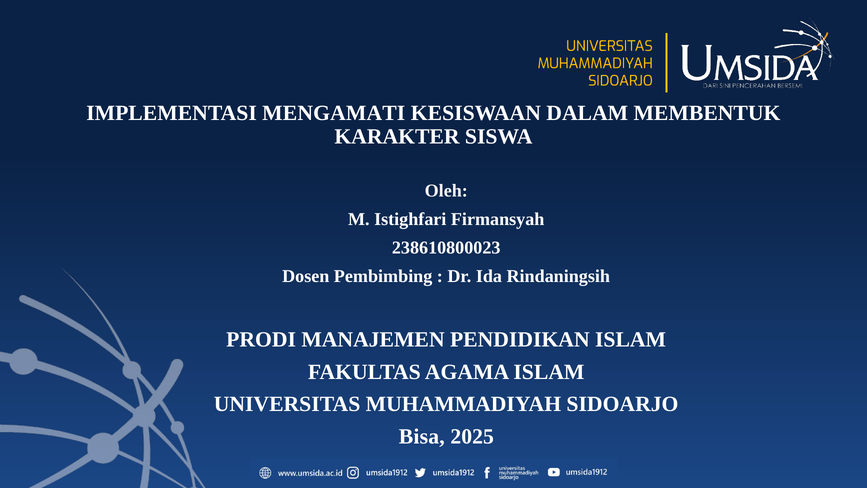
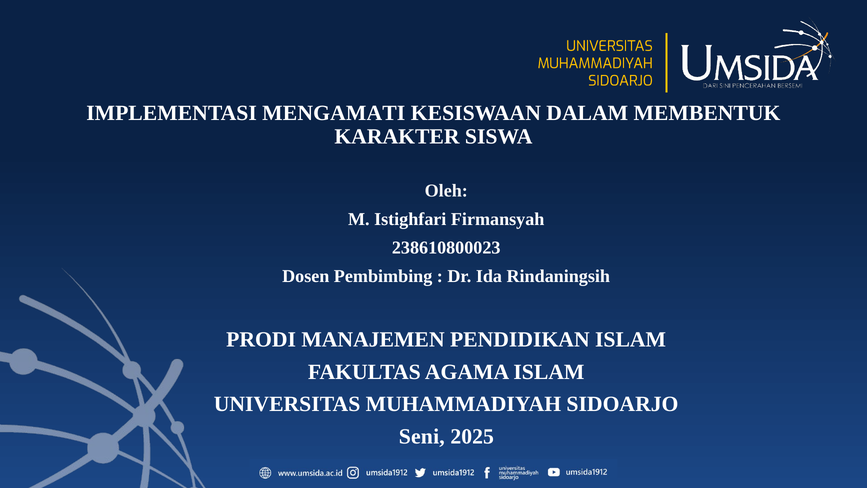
Bisa: Bisa -> Seni (422, 436)
